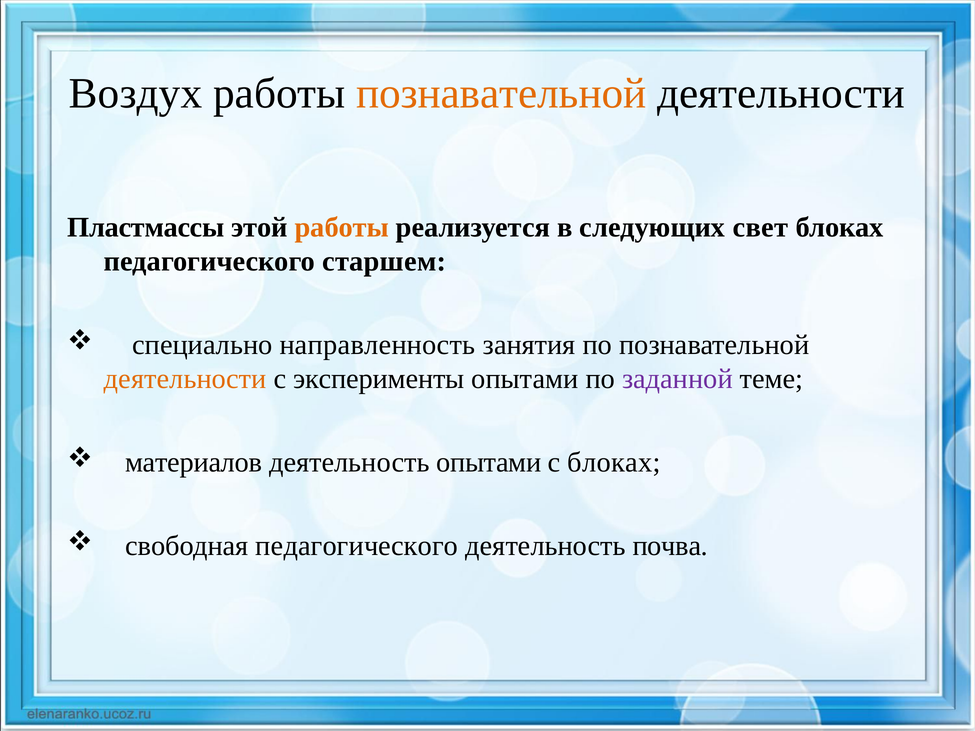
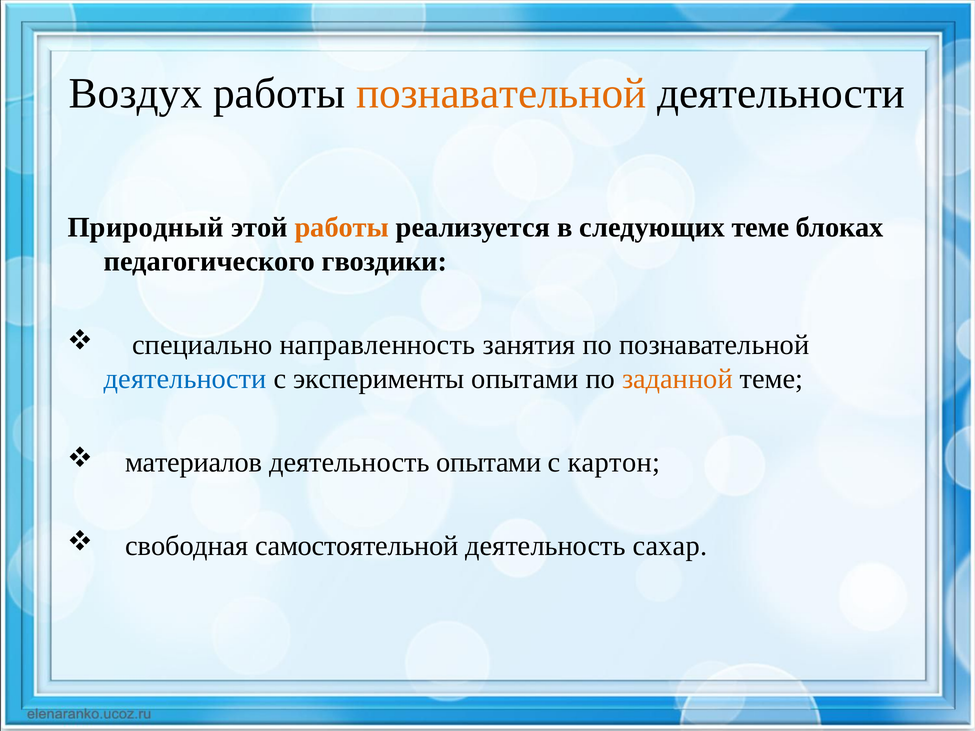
Пластмассы: Пластмассы -> Природный (146, 228)
следующих свет: свет -> теме (761, 228)
старшем: старшем -> гвоздики (385, 262)
деятельности colour: orange -> blue (185, 379)
заданной colour: purple -> orange (677, 379)
с блоках: блоках -> картон (614, 463)
свободная педагогического: педагогического -> самостоятельной (357, 546)
почва: почва -> сахар (670, 546)
